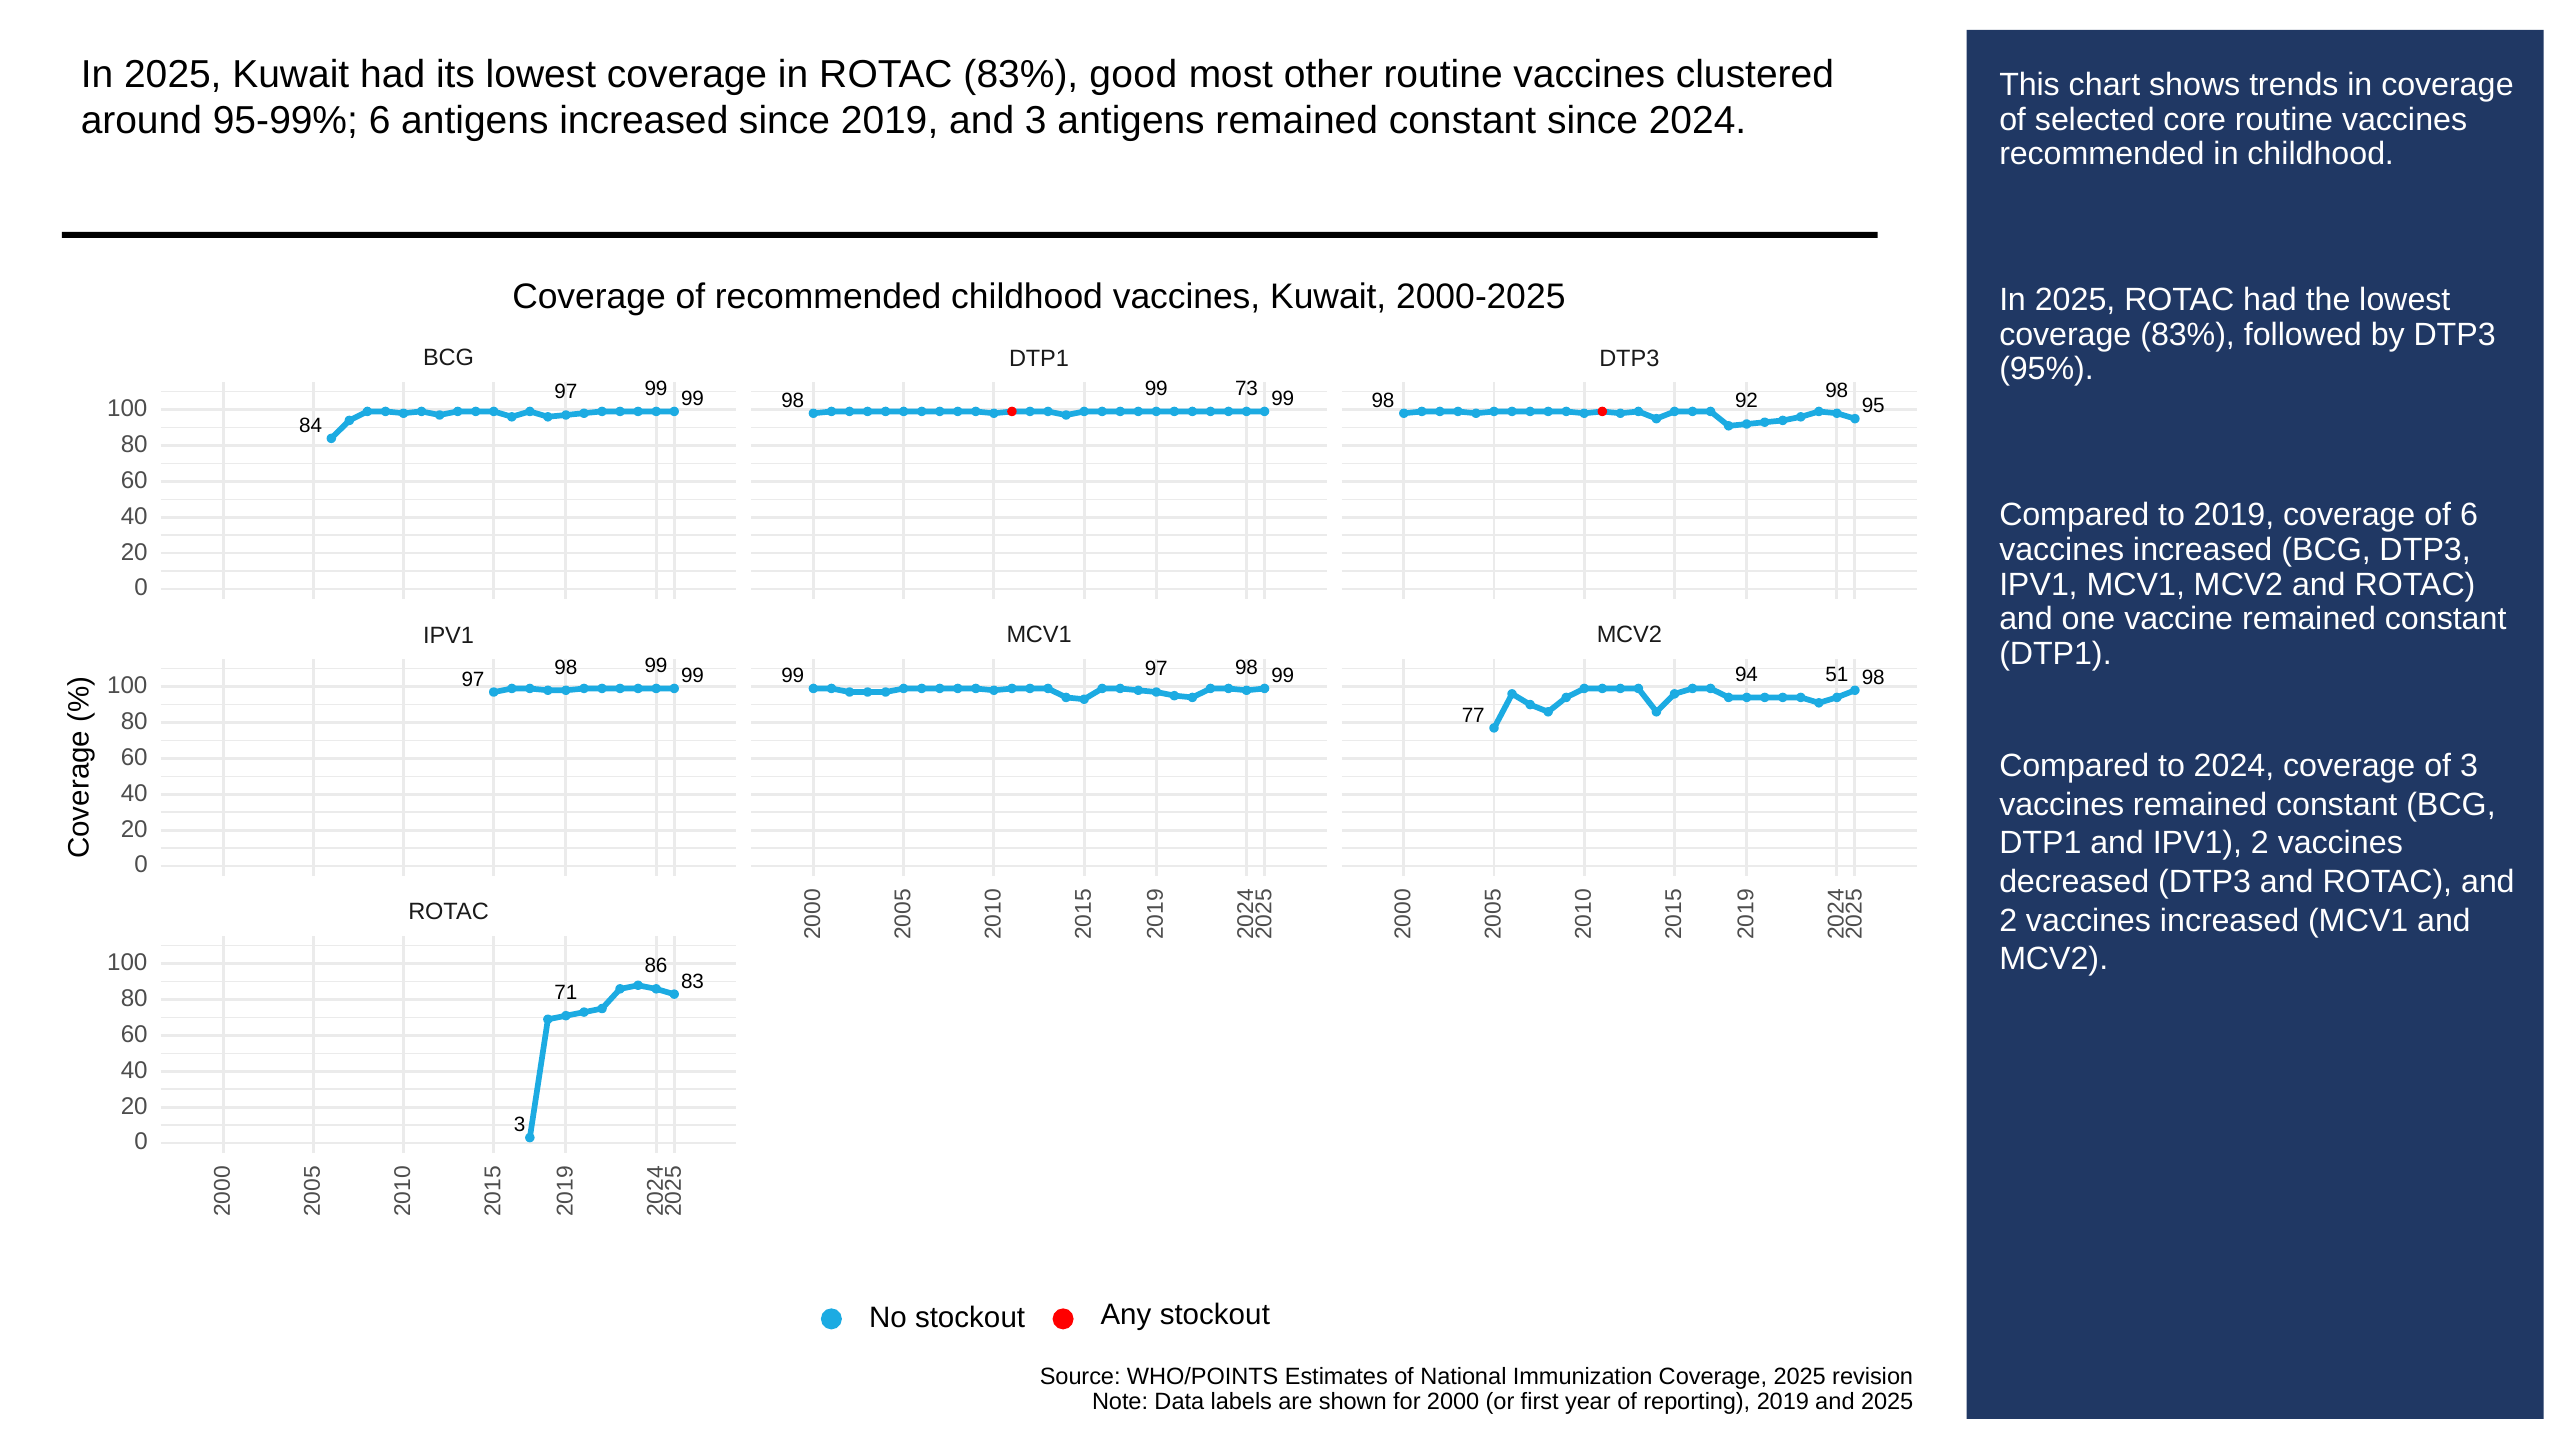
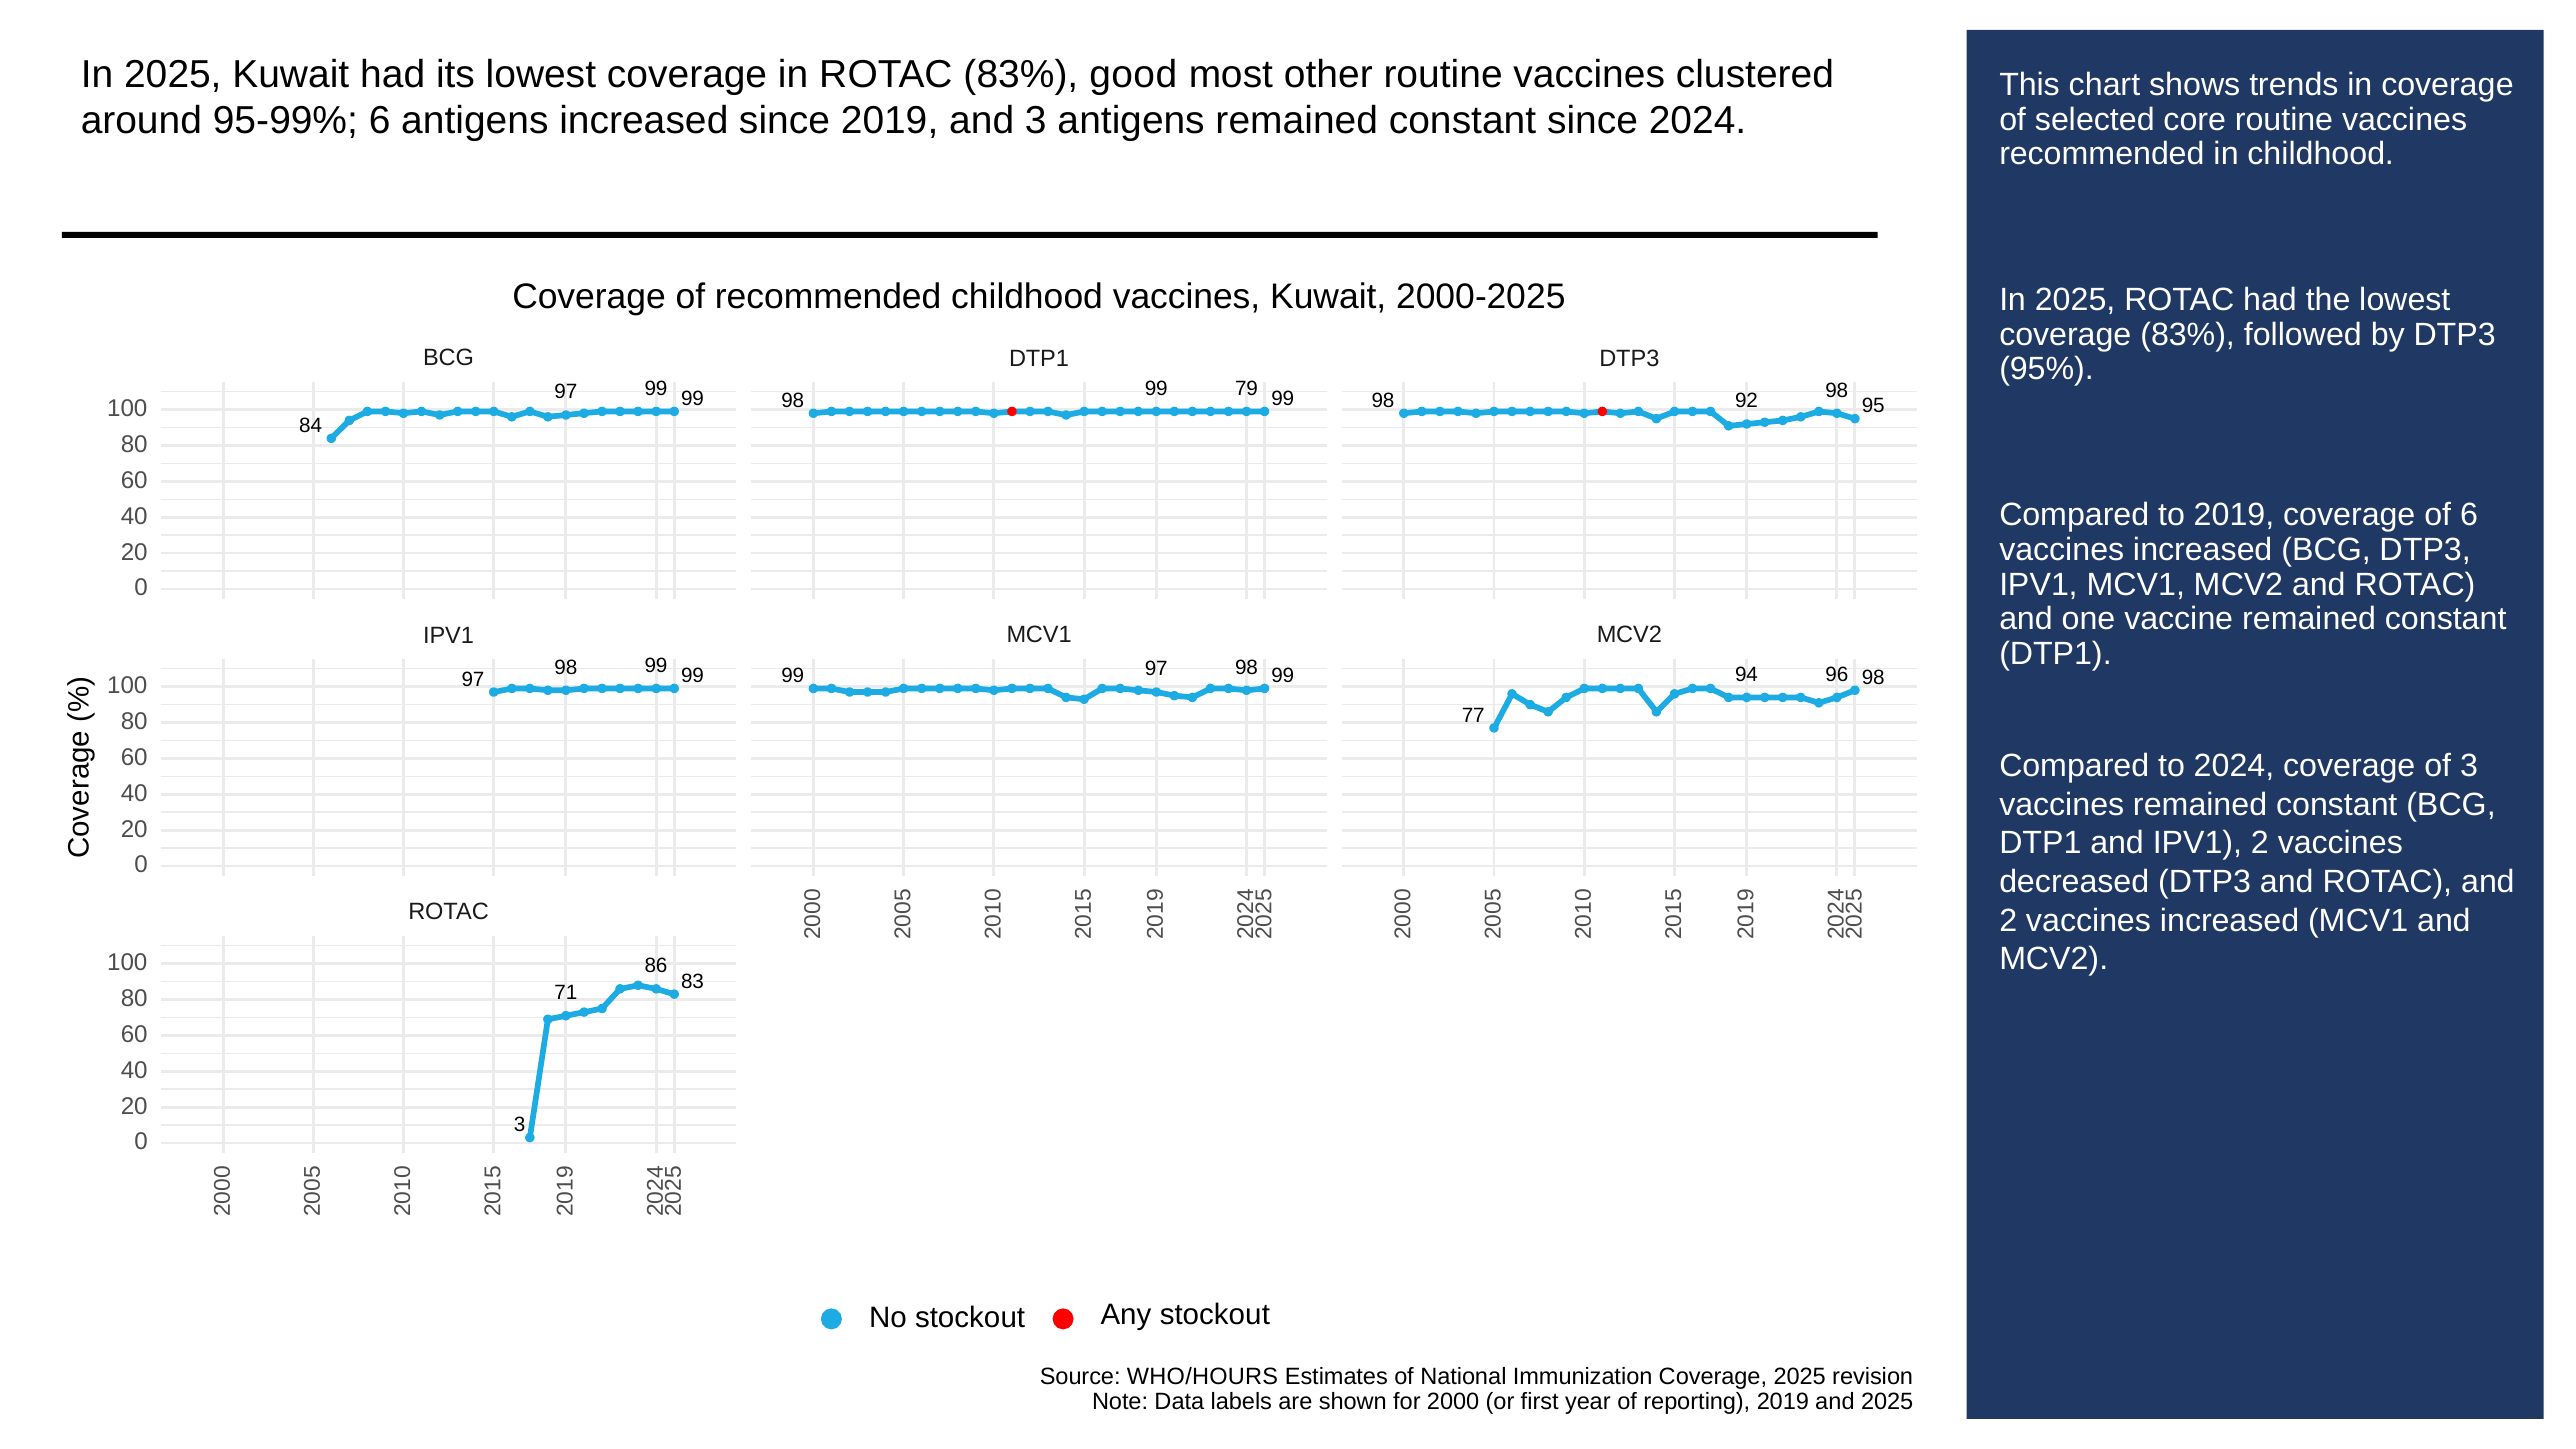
73: 73 -> 79 (1247, 388)
51: 51 -> 96 (1837, 674)
WHO/POINTS: WHO/POINTS -> WHO/HOURS (1203, 1376)
